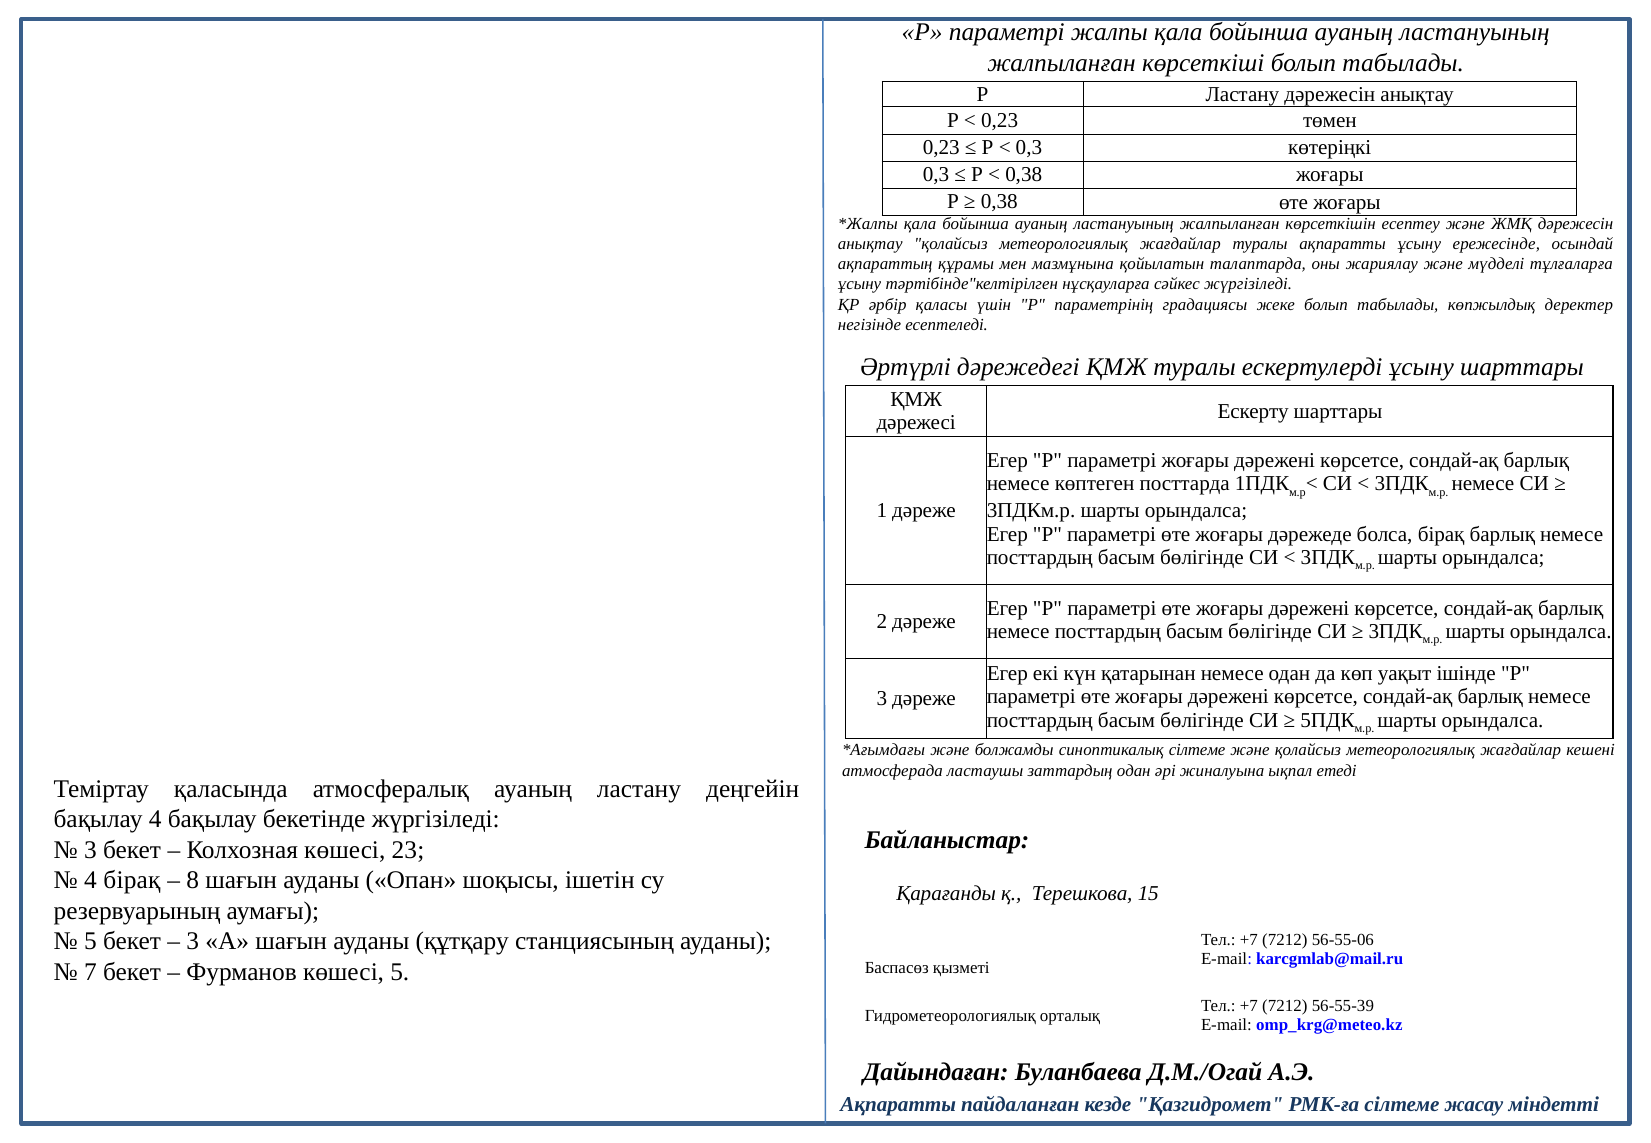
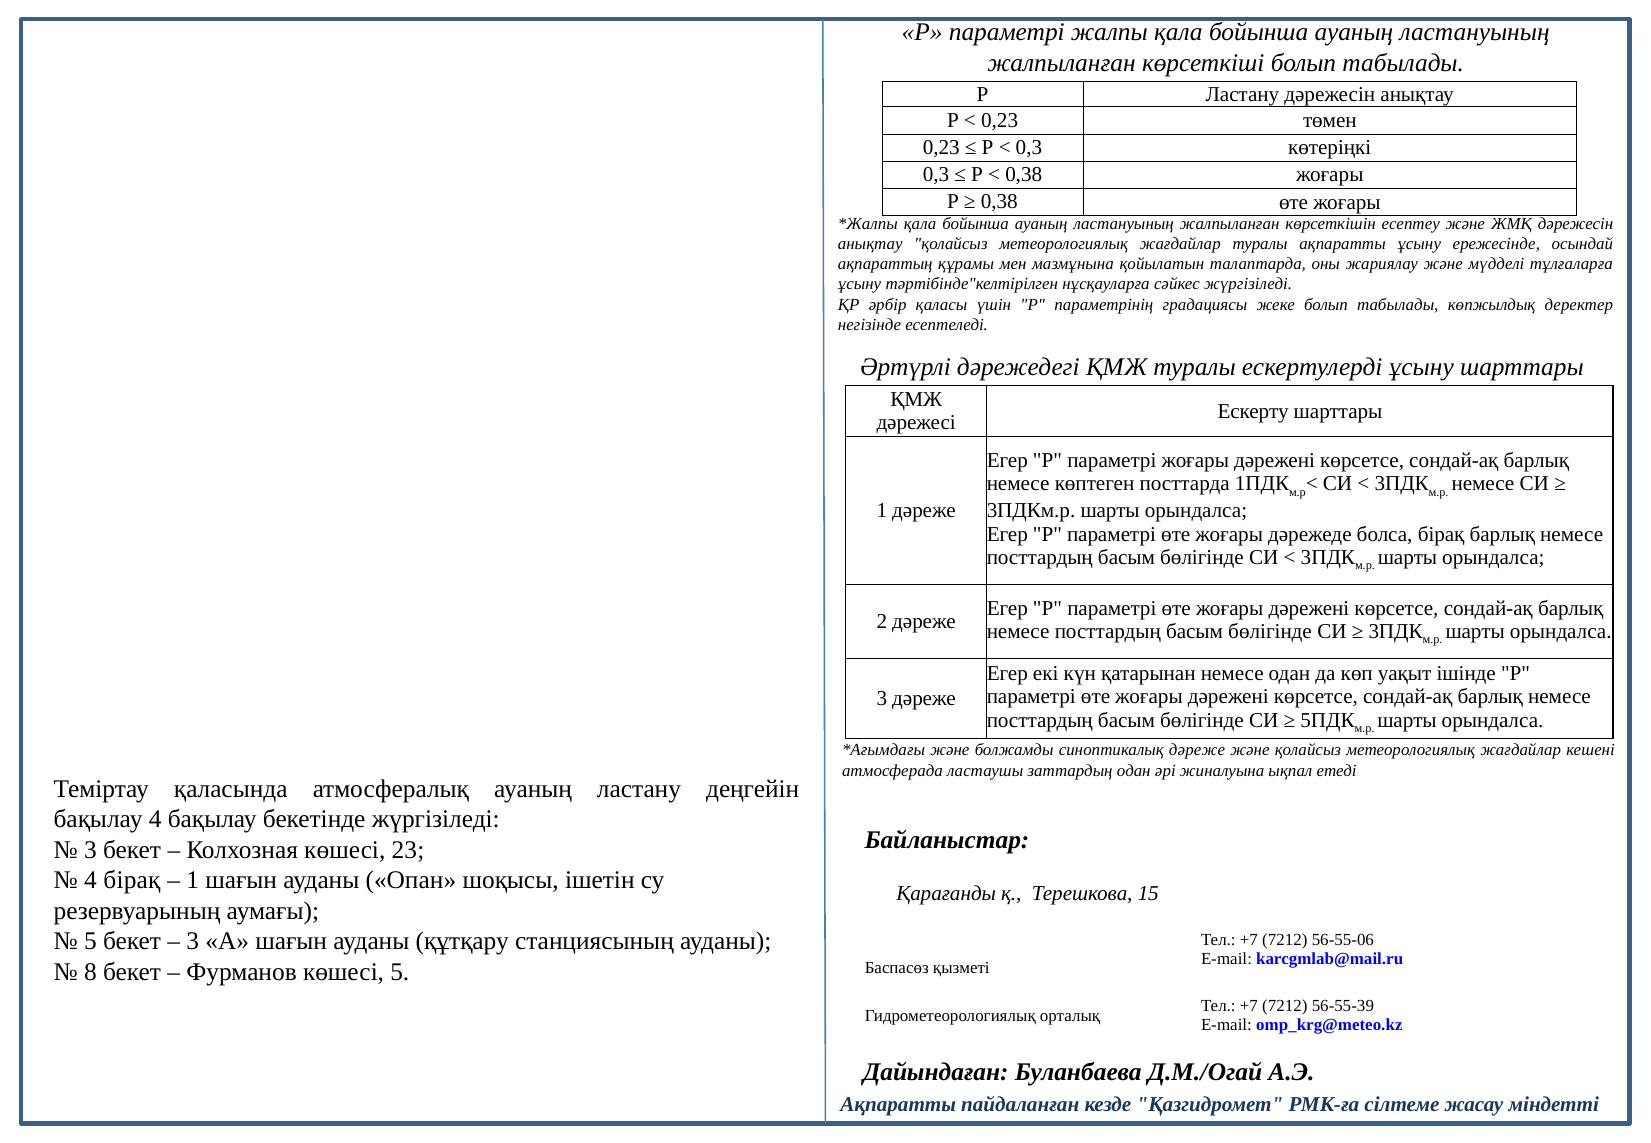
синоптикалық сілтеме: сілтеме -> дәреже (1197, 750)
8: 8 -> 1 (193, 880)
7: 7 -> 8 (91, 972)
